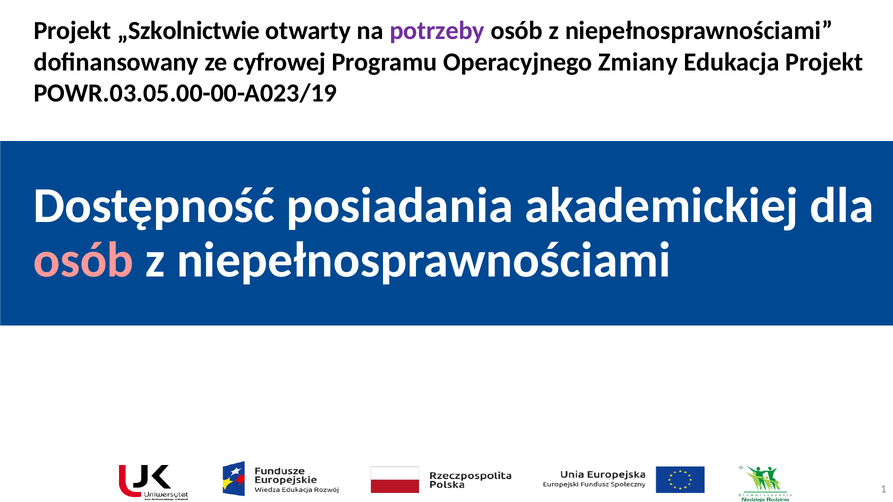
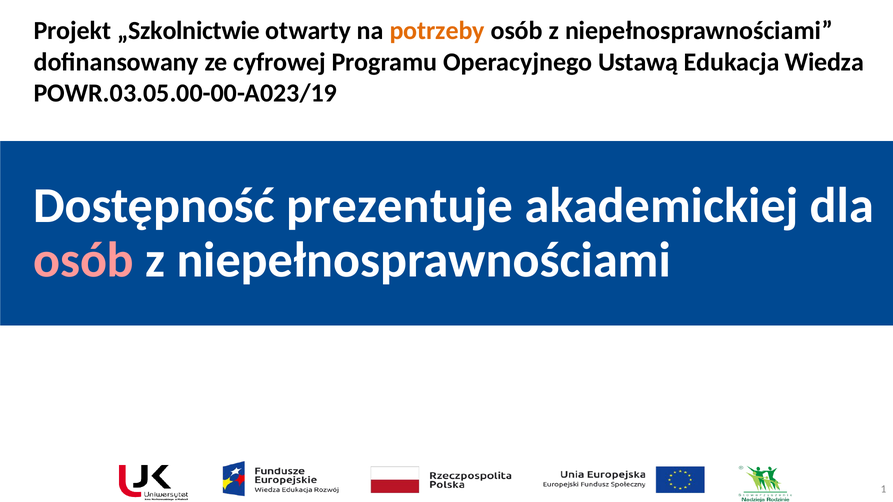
potrzeby colour: purple -> orange (437, 31)
Zmiany: Zmiany -> Ustawą (638, 62)
Edukacja Projekt: Projekt -> Wiedza (824, 62)
posiadania: posiadania -> prezentuje (400, 206)
